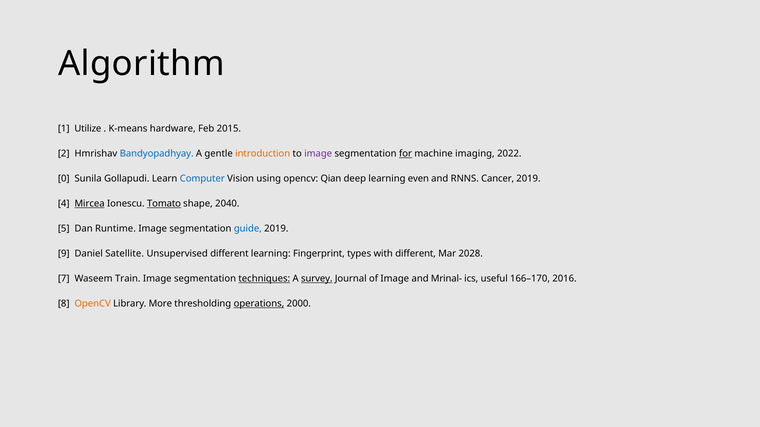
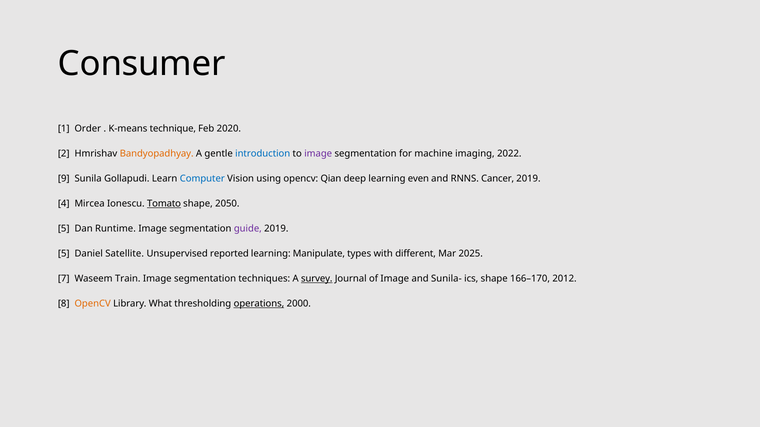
Algorithm: Algorithm -> Consumer (142, 64)
Utilize: Utilize -> Order (88, 129)
hardware: hardware -> technique (173, 129)
2015: 2015 -> 2020 (229, 129)
Bandyopadhyay colour: blue -> orange (157, 154)
introduction colour: orange -> blue (263, 154)
for underline: present -> none (405, 154)
0: 0 -> 9 (64, 179)
Mircea underline: present -> none (90, 204)
2040: 2040 -> 2050 (227, 204)
guide colour: blue -> purple (248, 229)
9: 9 -> 5 (64, 254)
Unsupervised different: different -> reported (229, 254)
Fingerprint: Fingerprint -> Manipulate (319, 254)
2028: 2028 -> 2025 (471, 254)
techniques underline: present -> none (264, 279)
Mrinal-: Mrinal- -> Sunila- (446, 279)
ics useful: useful -> shape (494, 279)
2016: 2016 -> 2012 (565, 279)
More: More -> What (160, 304)
